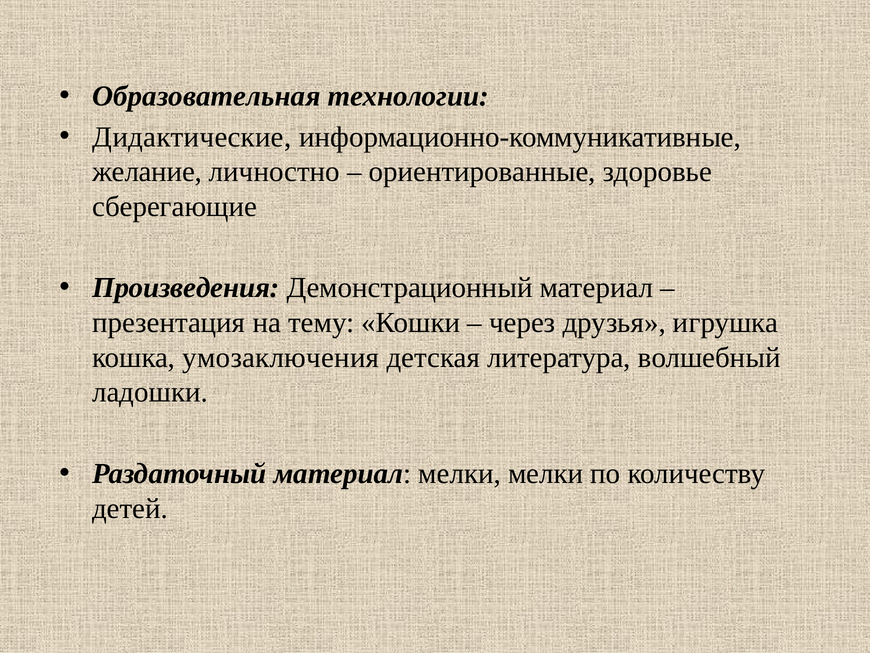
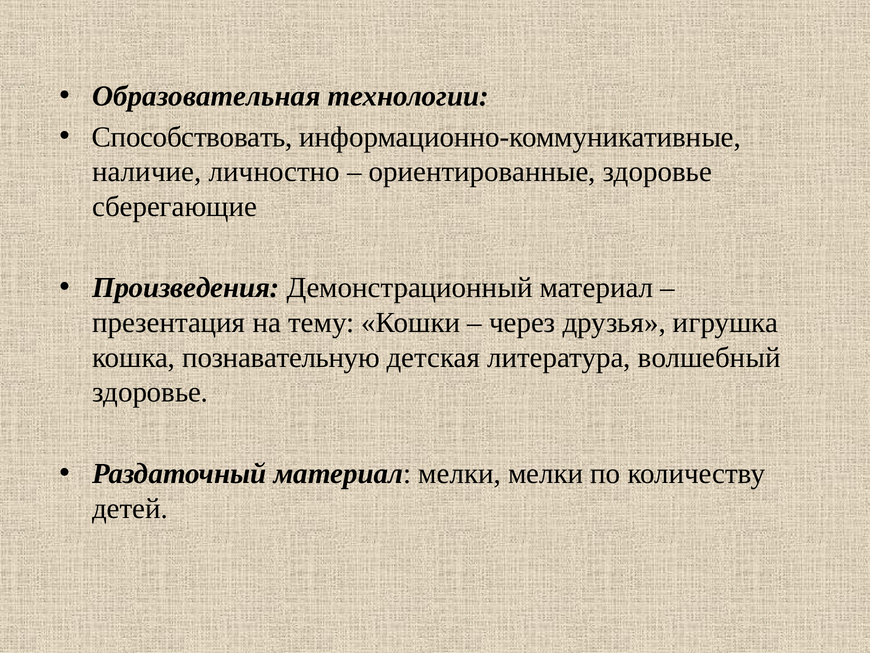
Дидактические: Дидактические -> Способствовать (192, 137)
желание: желание -> наличие (147, 172)
умозаключения: умозаключения -> познавательную (281, 357)
ладошки: ладошки -> здоровье (150, 392)
